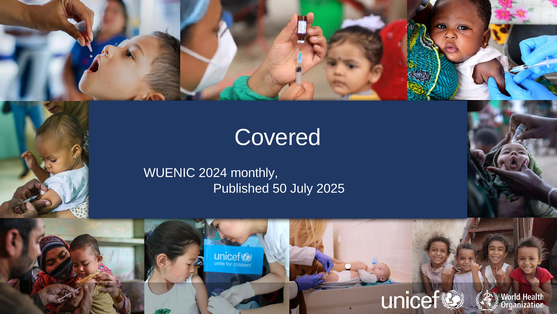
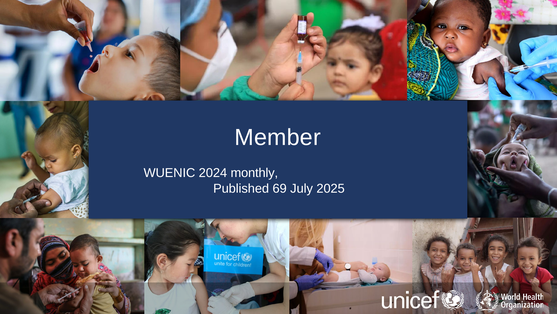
Covered: Covered -> Member (278, 137)
50: 50 -> 69 (280, 188)
